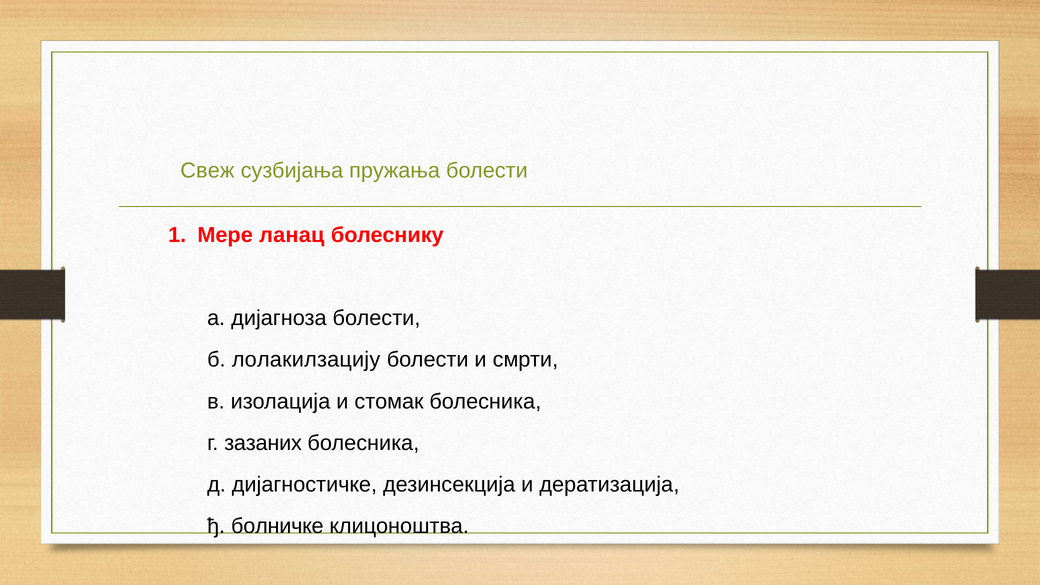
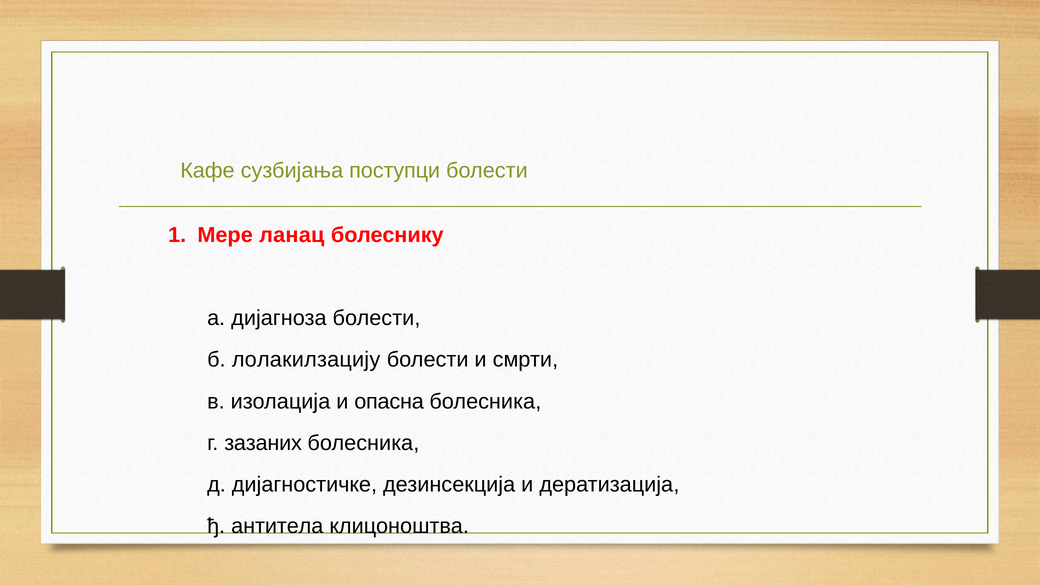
Свеж: Свеж -> Кафе (207, 171)
пружања: пружања -> поступци (395, 171)
стомак: стомак -> опасна (389, 401)
болничке: болничке -> антитела (277, 526)
